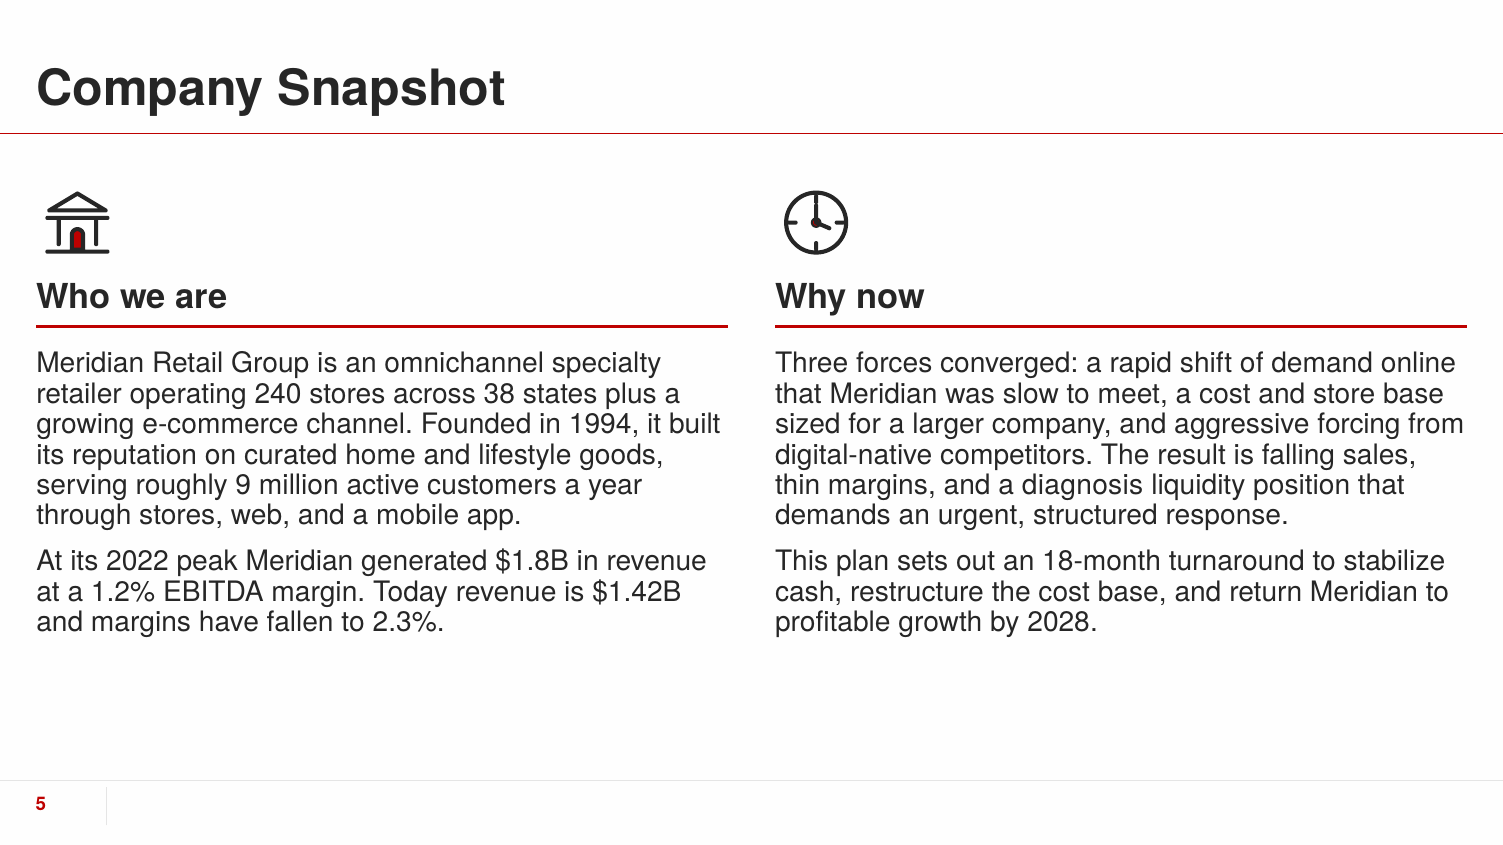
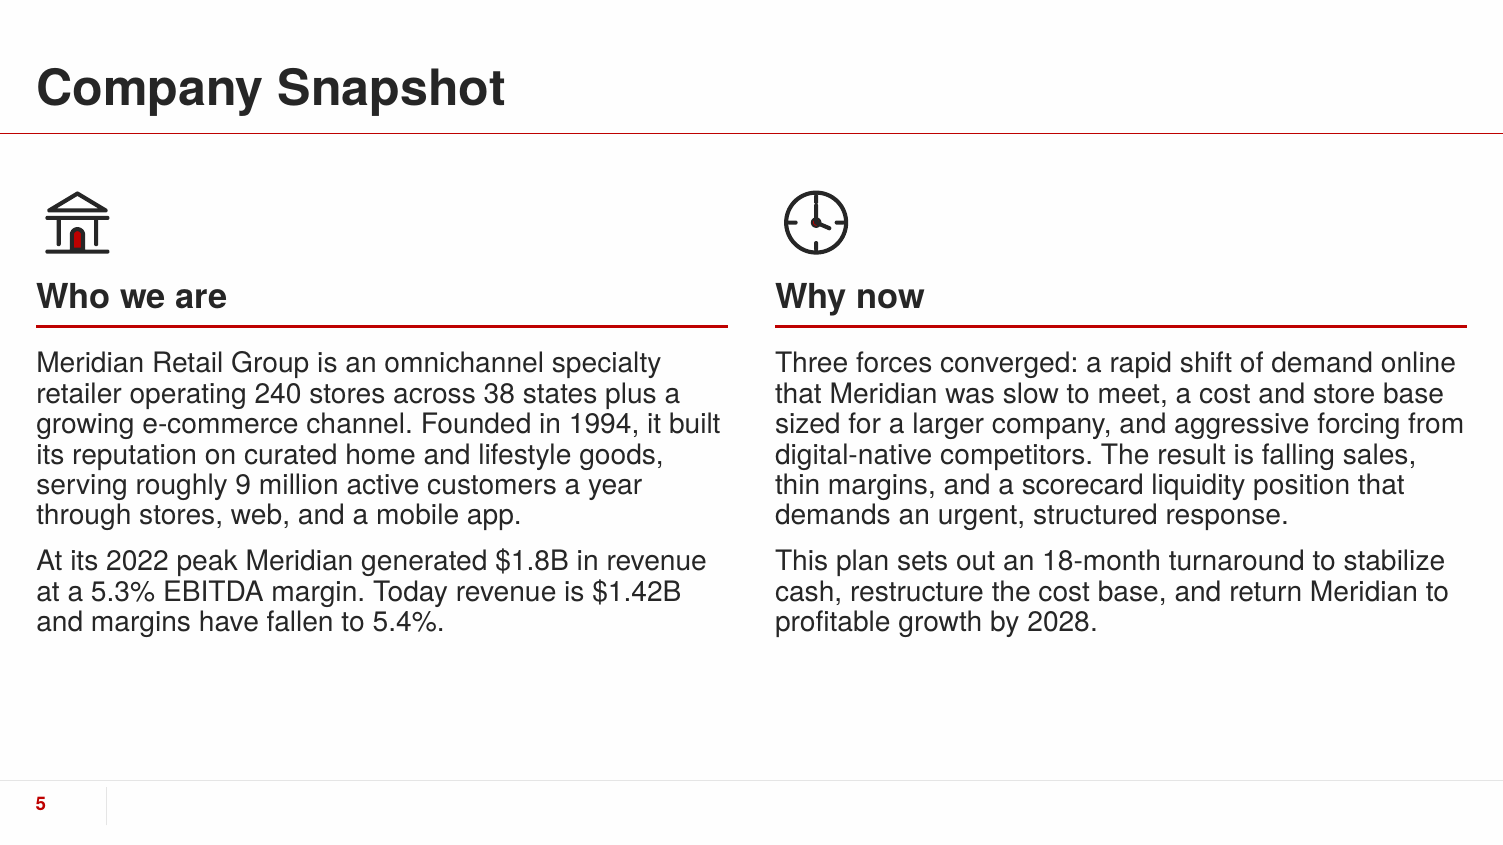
diagnosis: diagnosis -> scorecard (1083, 485)
1.2%: 1.2% -> 5.3% (123, 592)
2.3%: 2.3% -> 5.4% (409, 623)
